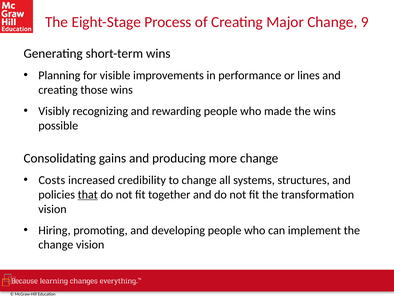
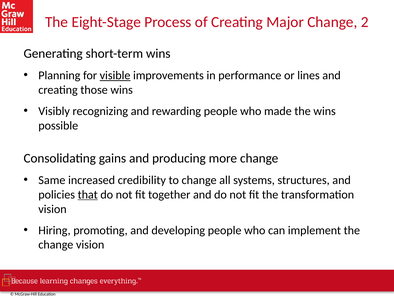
9: 9 -> 2 (365, 22)
visible underline: none -> present (115, 75)
Costs: Costs -> Same (52, 180)
